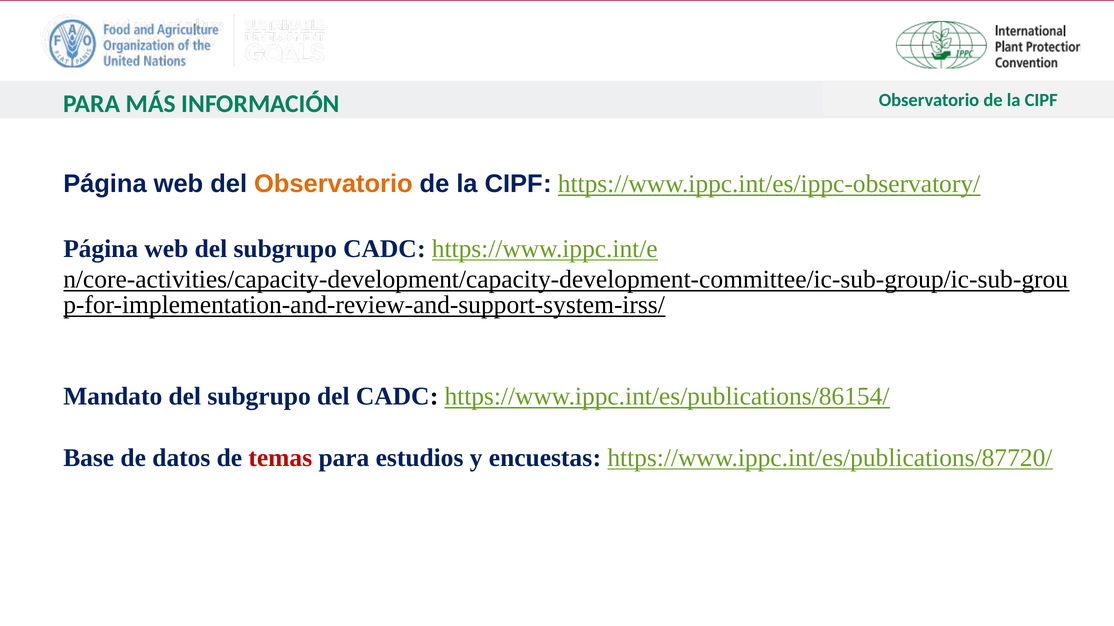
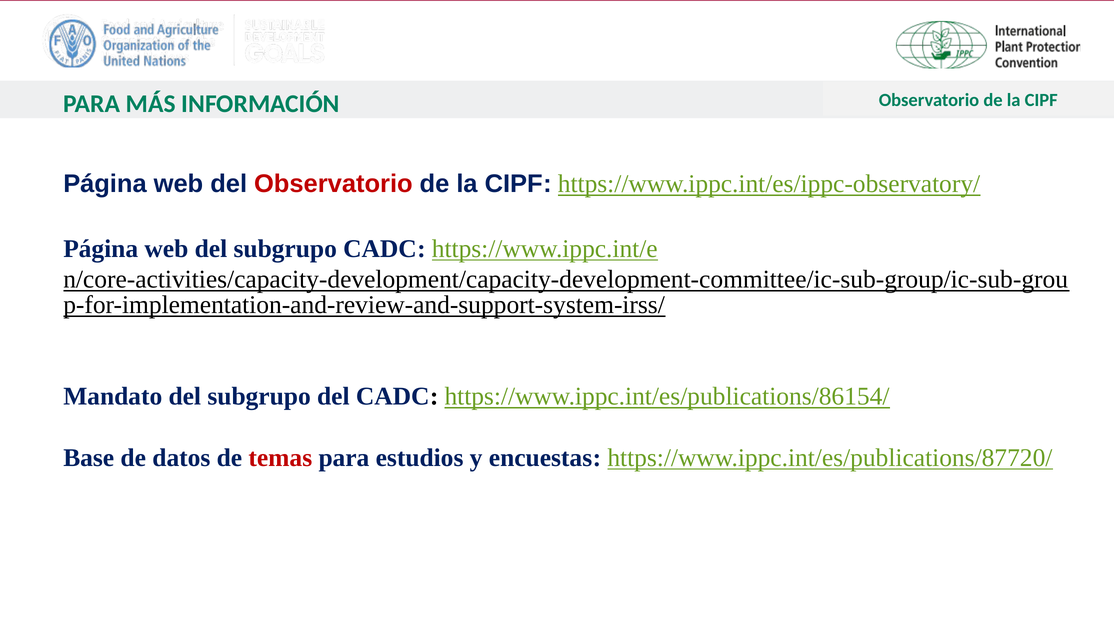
Observatorio colour: orange -> red (333, 184)
